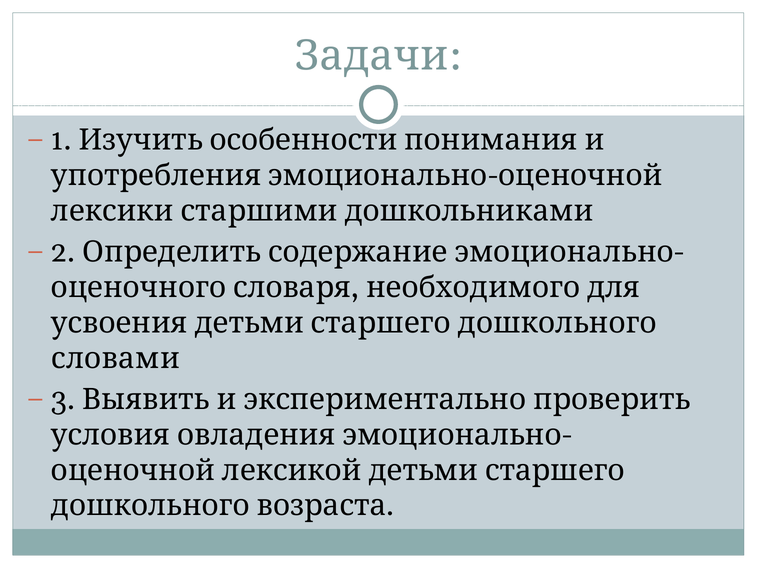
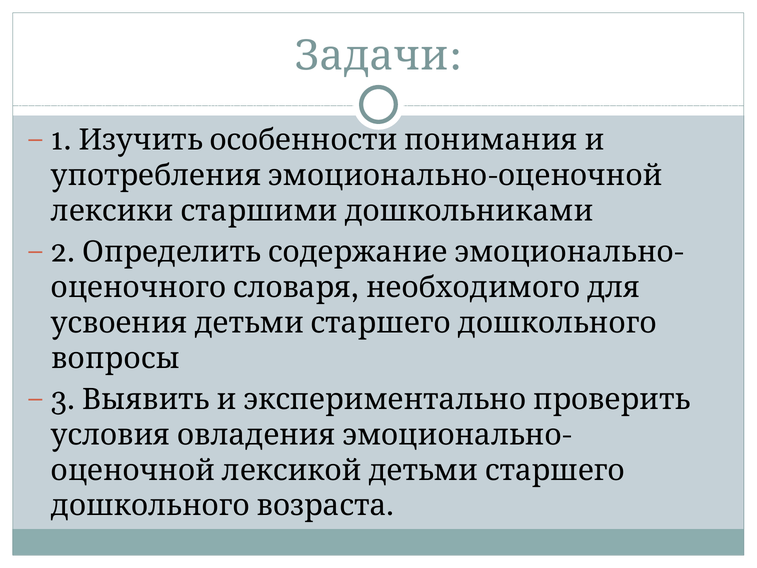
словами: словами -> вопросы (116, 358)
